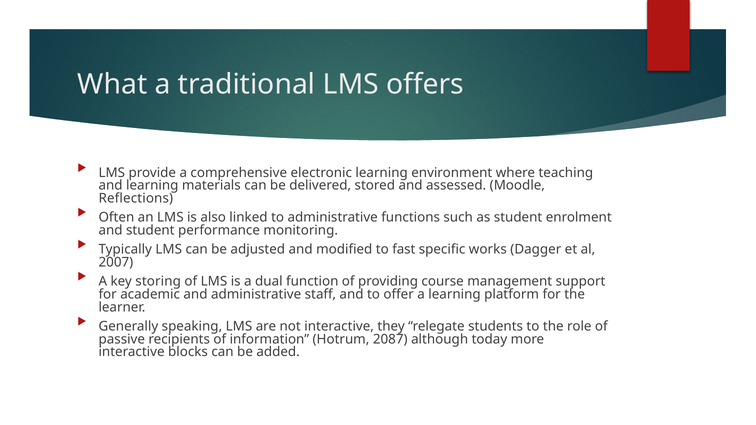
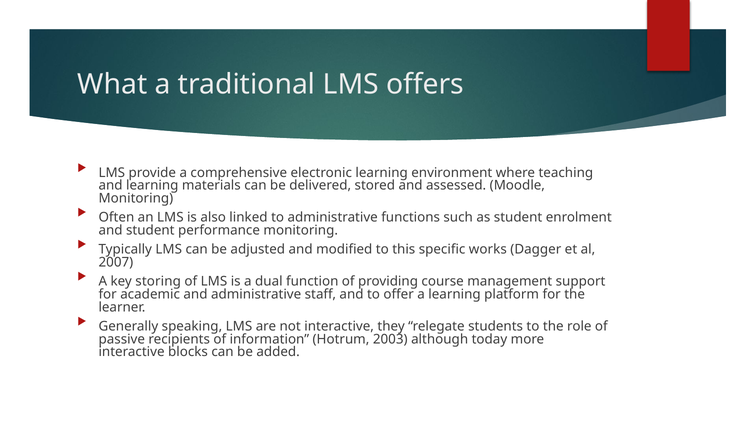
Reflections: Reflections -> Monitoring (136, 198)
fast: fast -> this (404, 250)
2087: 2087 -> 2003 (390, 339)
